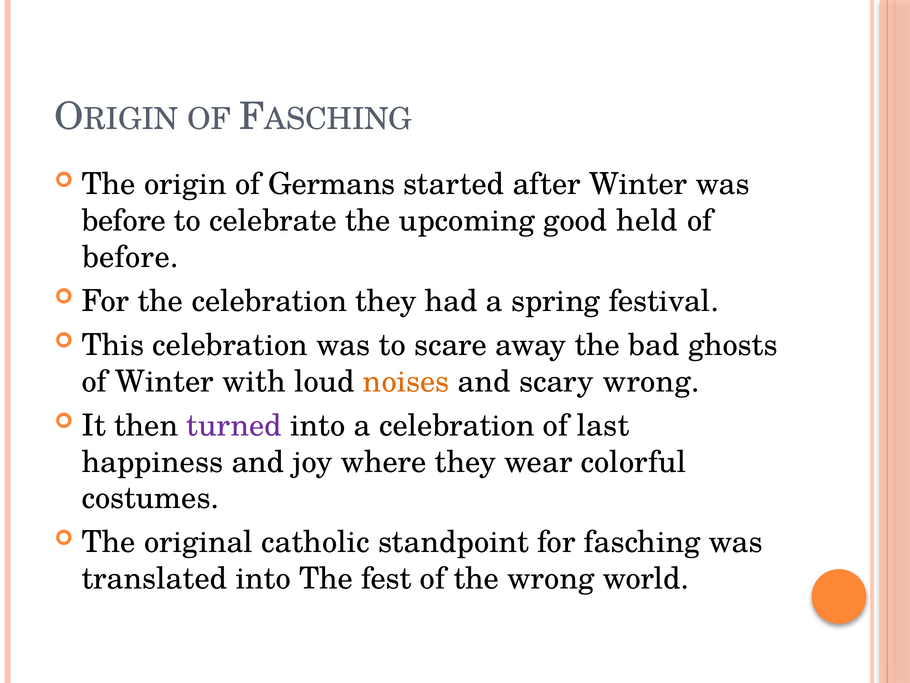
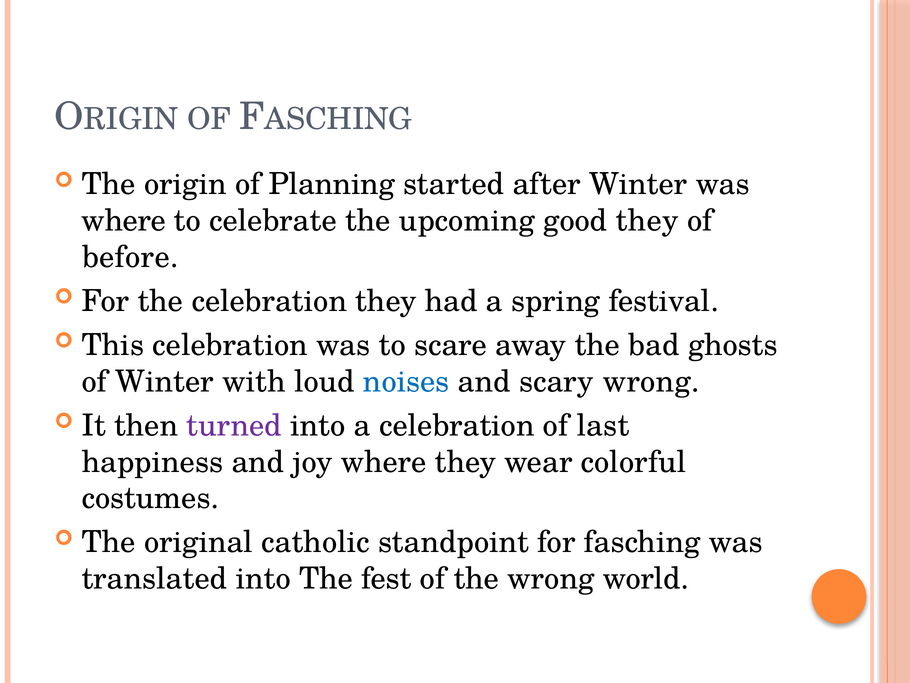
Germans: Germans -> Planning (332, 184)
before: before -> where (124, 220)
good held: held -> they (647, 220)
noises colour: orange -> blue (406, 381)
